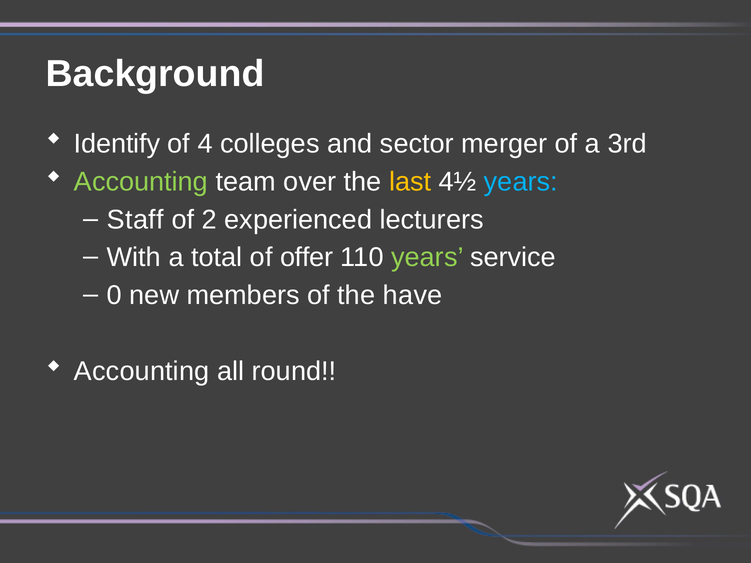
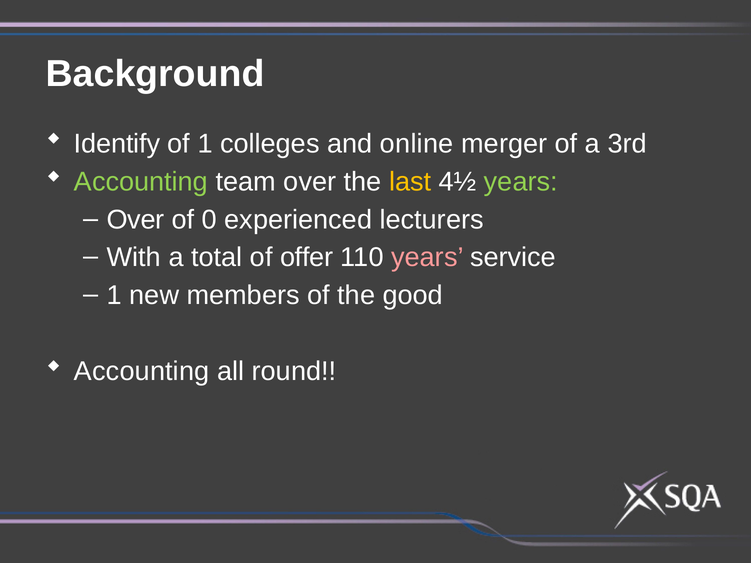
of 4: 4 -> 1 (205, 144)
sector: sector -> online (417, 144)
years colour: light blue -> light green (521, 182)
Staff: Staff -> Over (136, 220)
2: 2 -> 0 (209, 220)
years colour: light green -> pink (427, 258)
0: 0 -> 1 (114, 296)
have: have -> good (413, 296)
